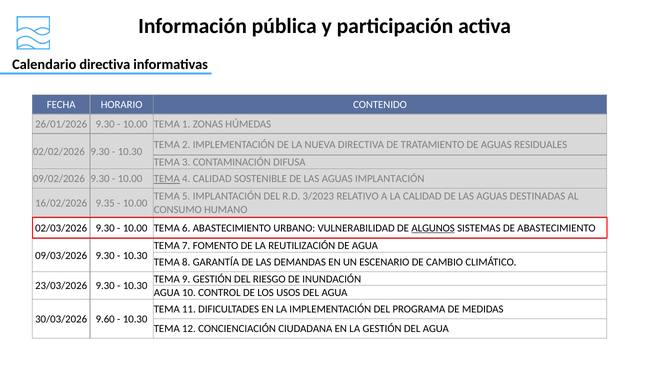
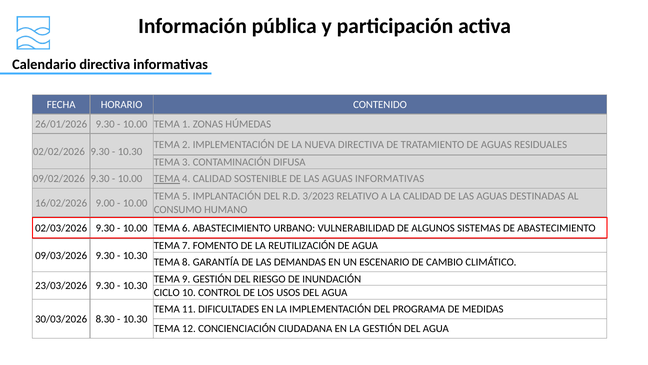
AGUAS IMPLANTACIÓN: IMPLANTACIÓN -> INFORMATIVAS (390, 179)
9.35: 9.35 -> 9.00 (105, 203)
ALGUNOS underline: present -> none (433, 228)
AGUA: AGUA -> CICLO (167, 292)
9.60: 9.60 -> 8.30 (105, 319)
